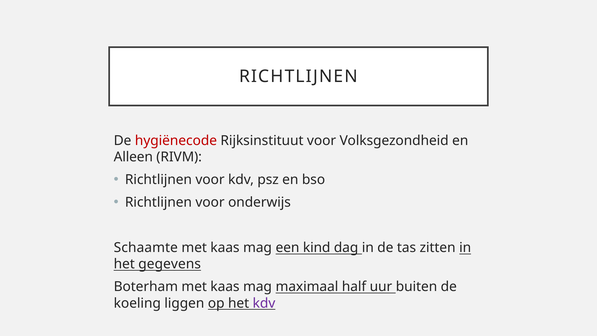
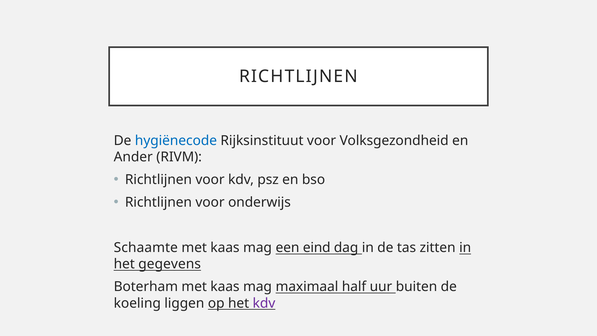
hygiënecode colour: red -> blue (176, 141)
Alleen: Alleen -> Ander (133, 157)
kind: kind -> eind (317, 248)
